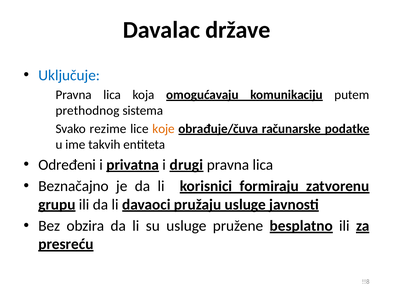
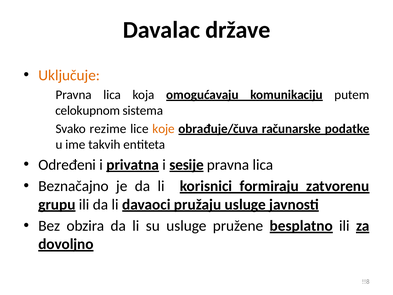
Uključuje colour: blue -> orange (69, 75)
prethodnog: prethodnog -> celokupnom (88, 110)
drugi: drugi -> sesije (187, 165)
presreću: presreću -> dovoljno (66, 244)
